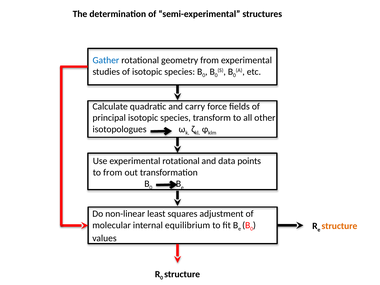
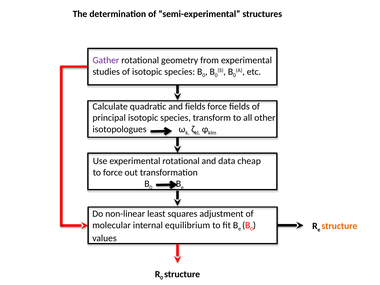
Gather colour: blue -> purple (106, 60)
and carry: carry -> fields (195, 106)
points: points -> cheap (249, 161)
to from: from -> force (113, 172)
